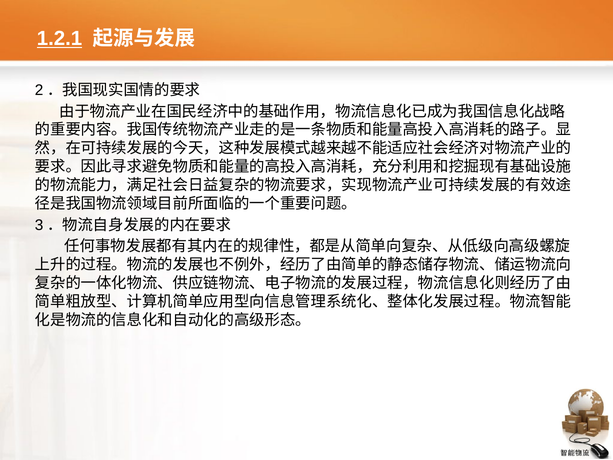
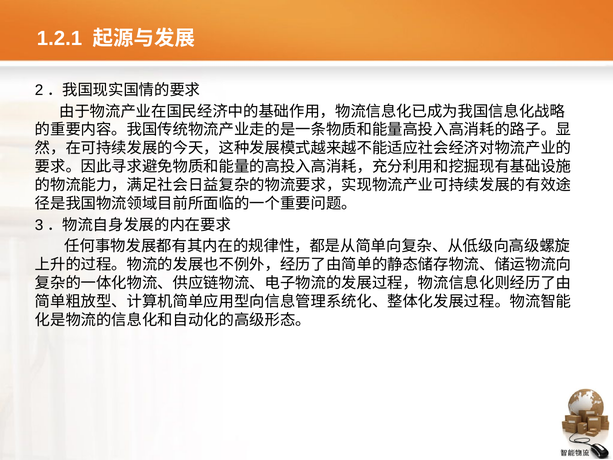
1.2.1 underline: present -> none (59, 39)
